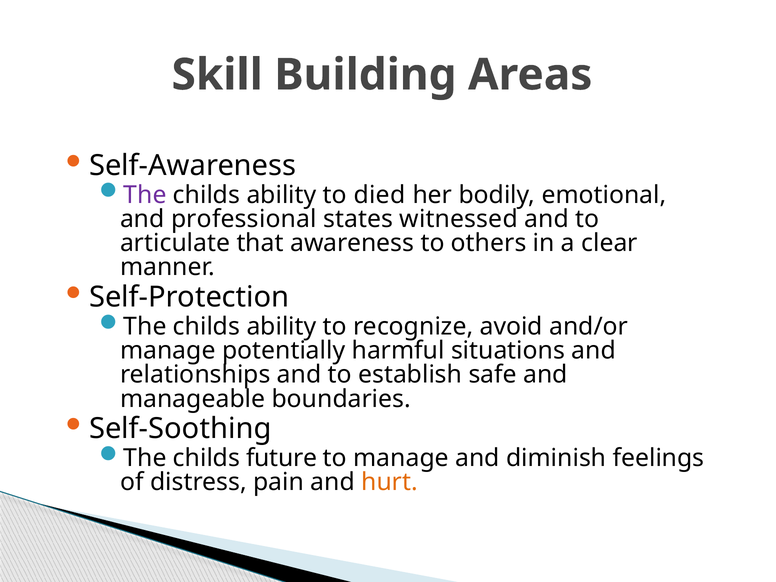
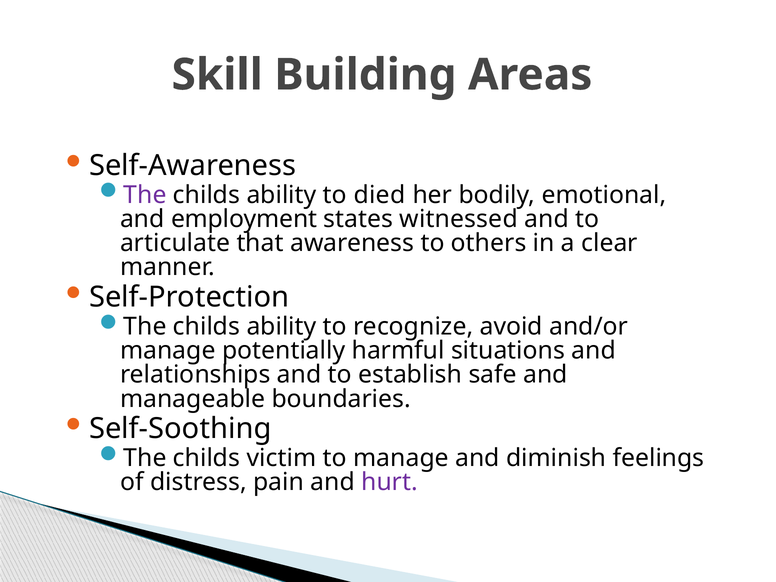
professional: professional -> employment (244, 219)
future: future -> victim (281, 458)
hurt colour: orange -> purple (390, 482)
